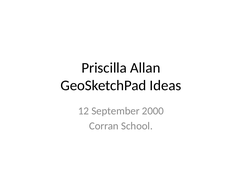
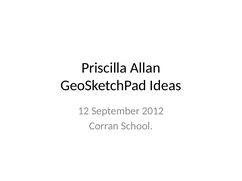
2000: 2000 -> 2012 (153, 111)
